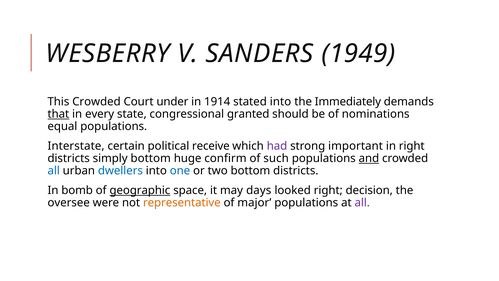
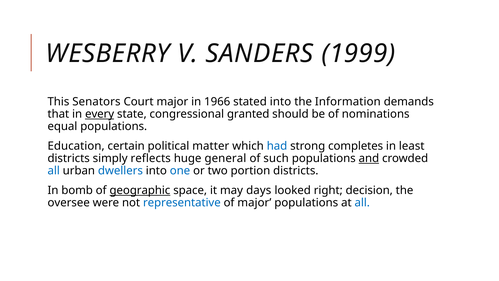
1949: 1949 -> 1999 (358, 54)
This Crowded: Crowded -> Senators (96, 102)
Court under: under -> major (172, 102)
1914: 1914 -> 1966 (217, 102)
Immediately: Immediately -> Information (348, 102)
that underline: present -> none (58, 114)
every underline: none -> present (100, 114)
Interstate: Interstate -> Education (76, 146)
receive: receive -> matter (211, 146)
had colour: purple -> blue (277, 146)
important: important -> completes (356, 146)
in right: right -> least (412, 146)
simply bottom: bottom -> reflects (151, 158)
confirm: confirm -> general (225, 158)
two bottom: bottom -> portion (250, 171)
representative colour: orange -> blue (182, 203)
all colour: purple -> blue (362, 203)
